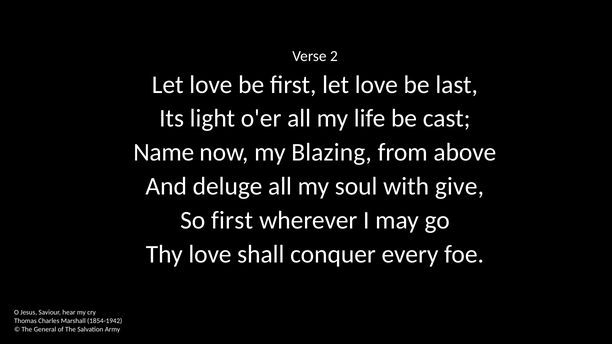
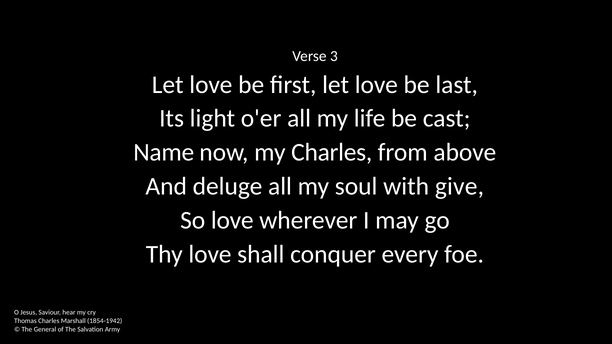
2: 2 -> 3 (334, 56)
my Blazing: Blazing -> Charles (332, 153)
So first: first -> love (232, 220)
